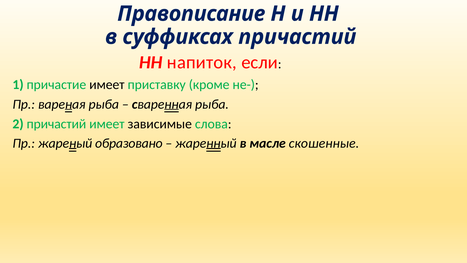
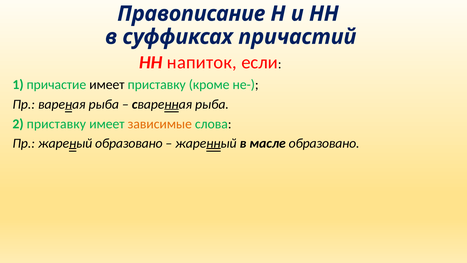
2 причастий: причастий -> приставку (56, 124)
зависимые colour: black -> orange (160, 124)
масле скошенные: скошенные -> образовано (324, 143)
